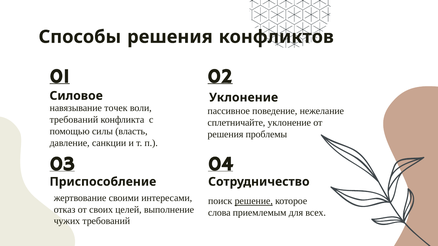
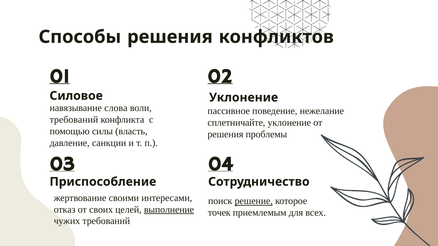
точек: точек -> слова (116, 108)
выполнение underline: none -> present (169, 210)
слова: слова -> точек (219, 213)
